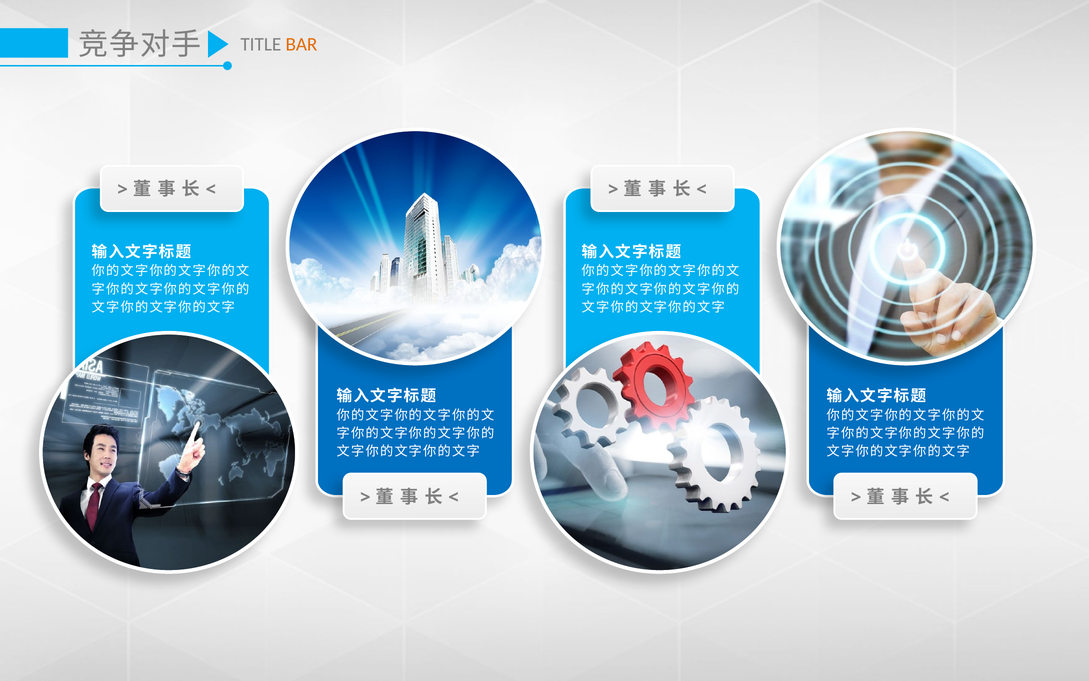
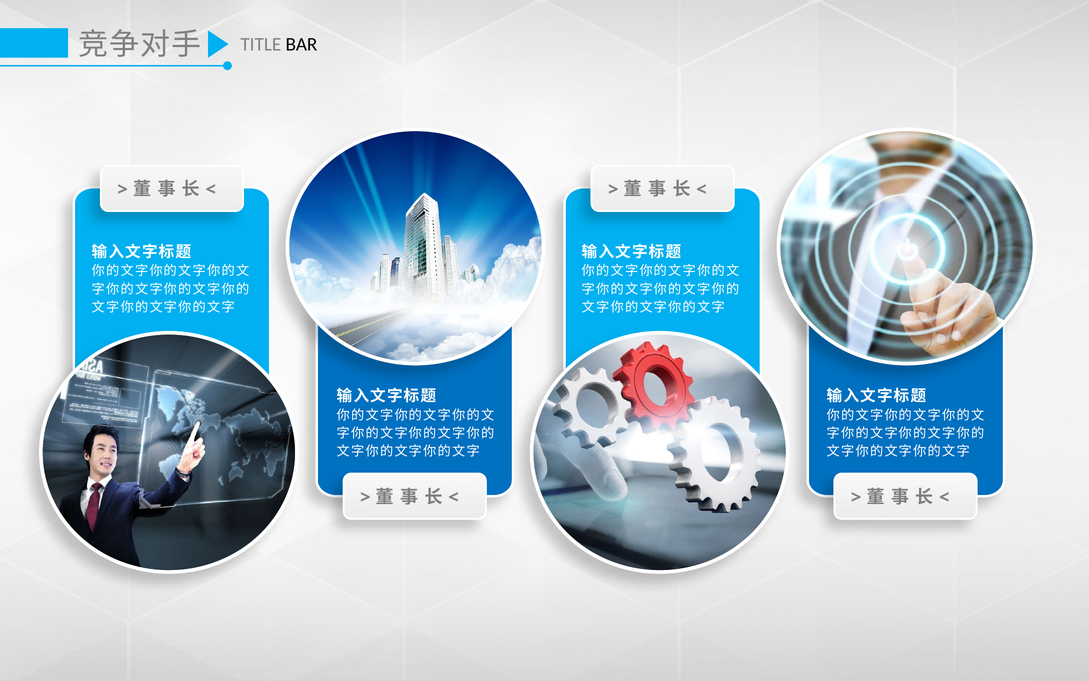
BAR colour: orange -> black (301, 44)
